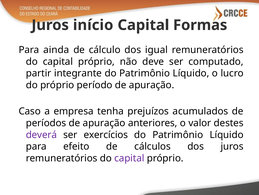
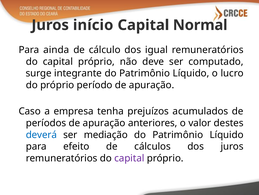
Formas: Formas -> Normal (200, 25)
partir: partir -> surge (39, 73)
deverá colour: purple -> blue (41, 134)
exercícios: exercícios -> mediação (106, 134)
